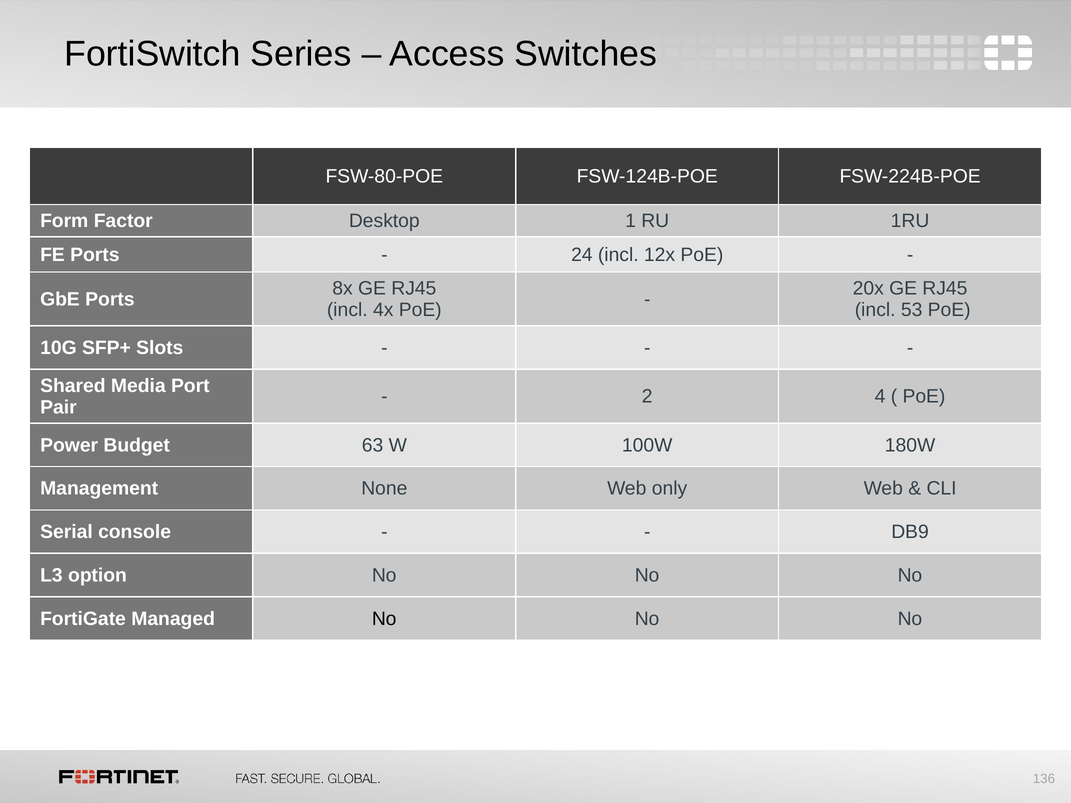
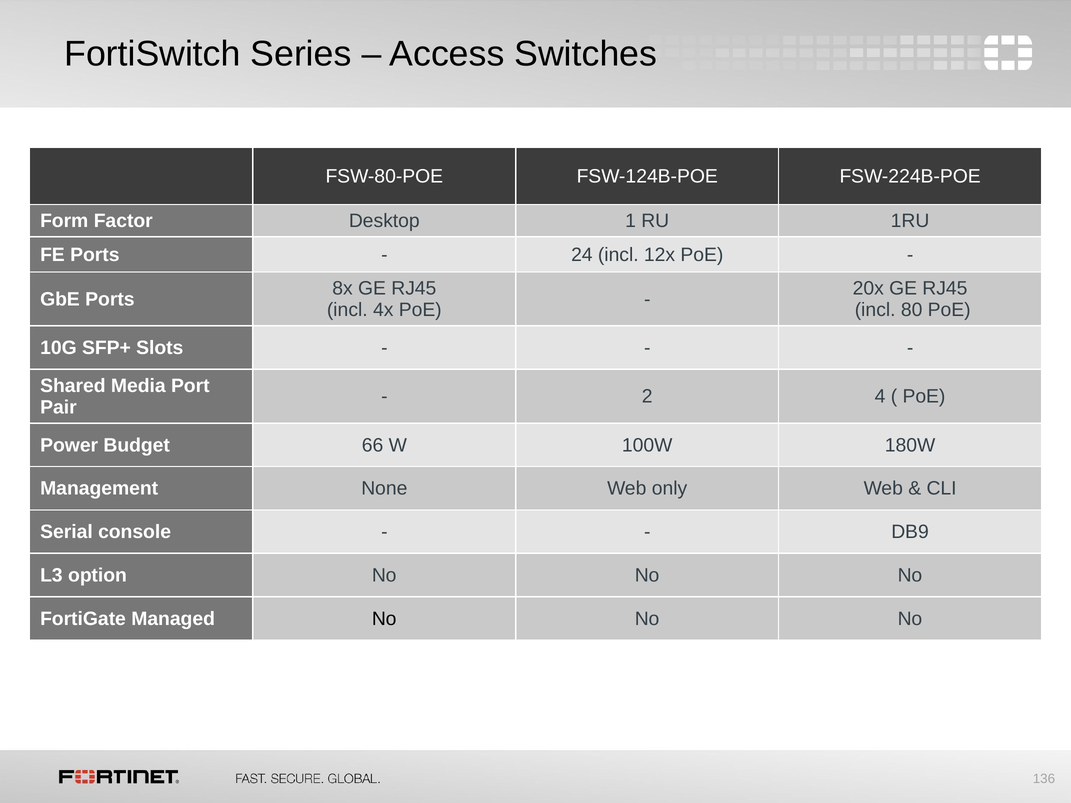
53: 53 -> 80 (912, 310)
63: 63 -> 66 (373, 445)
